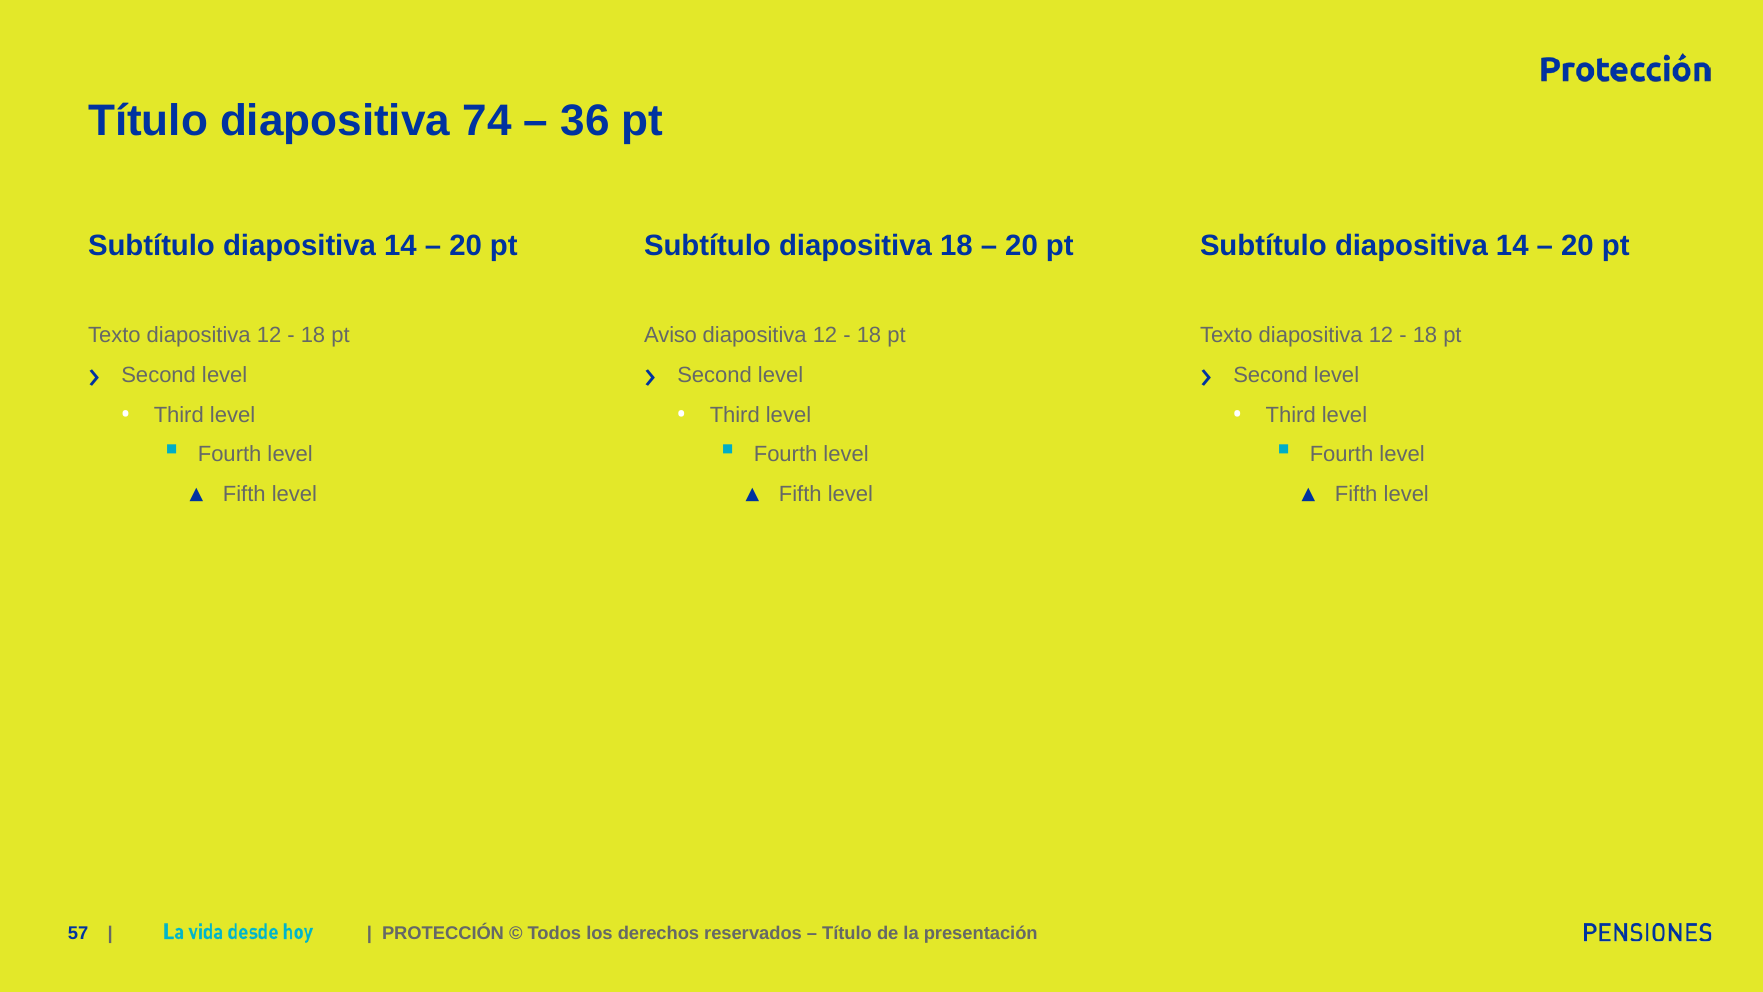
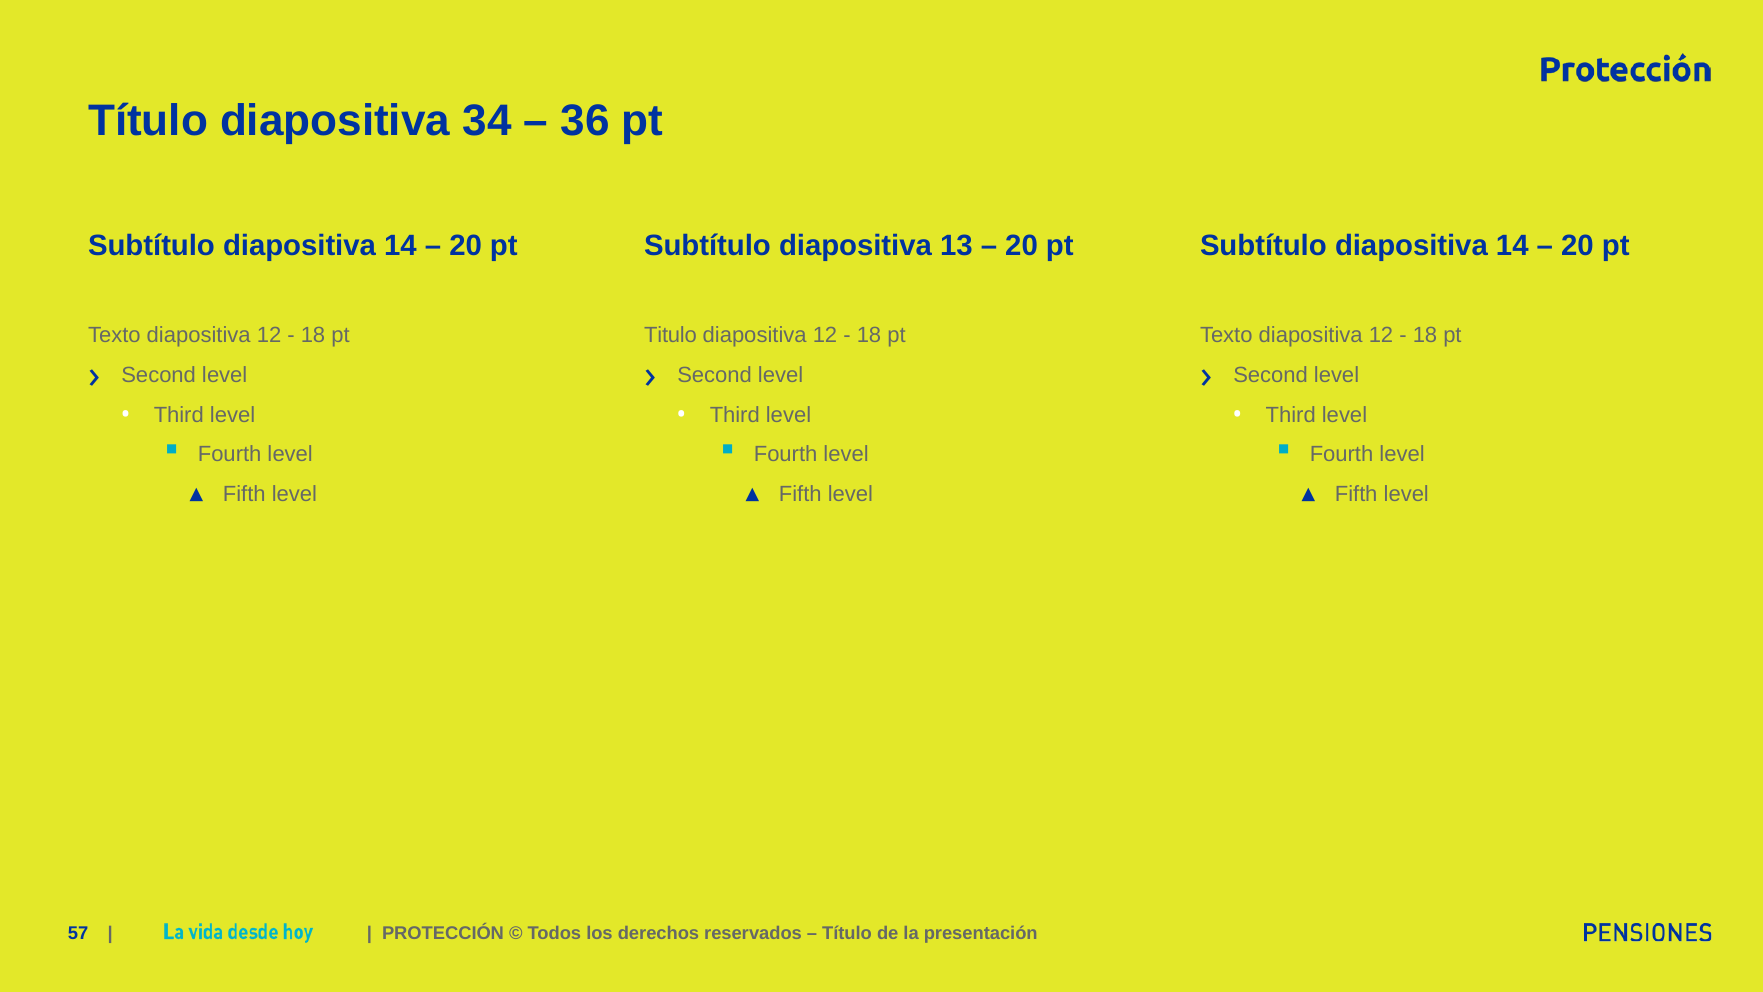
74: 74 -> 34 (487, 121)
diapositiva 18: 18 -> 13 (956, 246)
Aviso: Aviso -> Titulo (670, 335)
